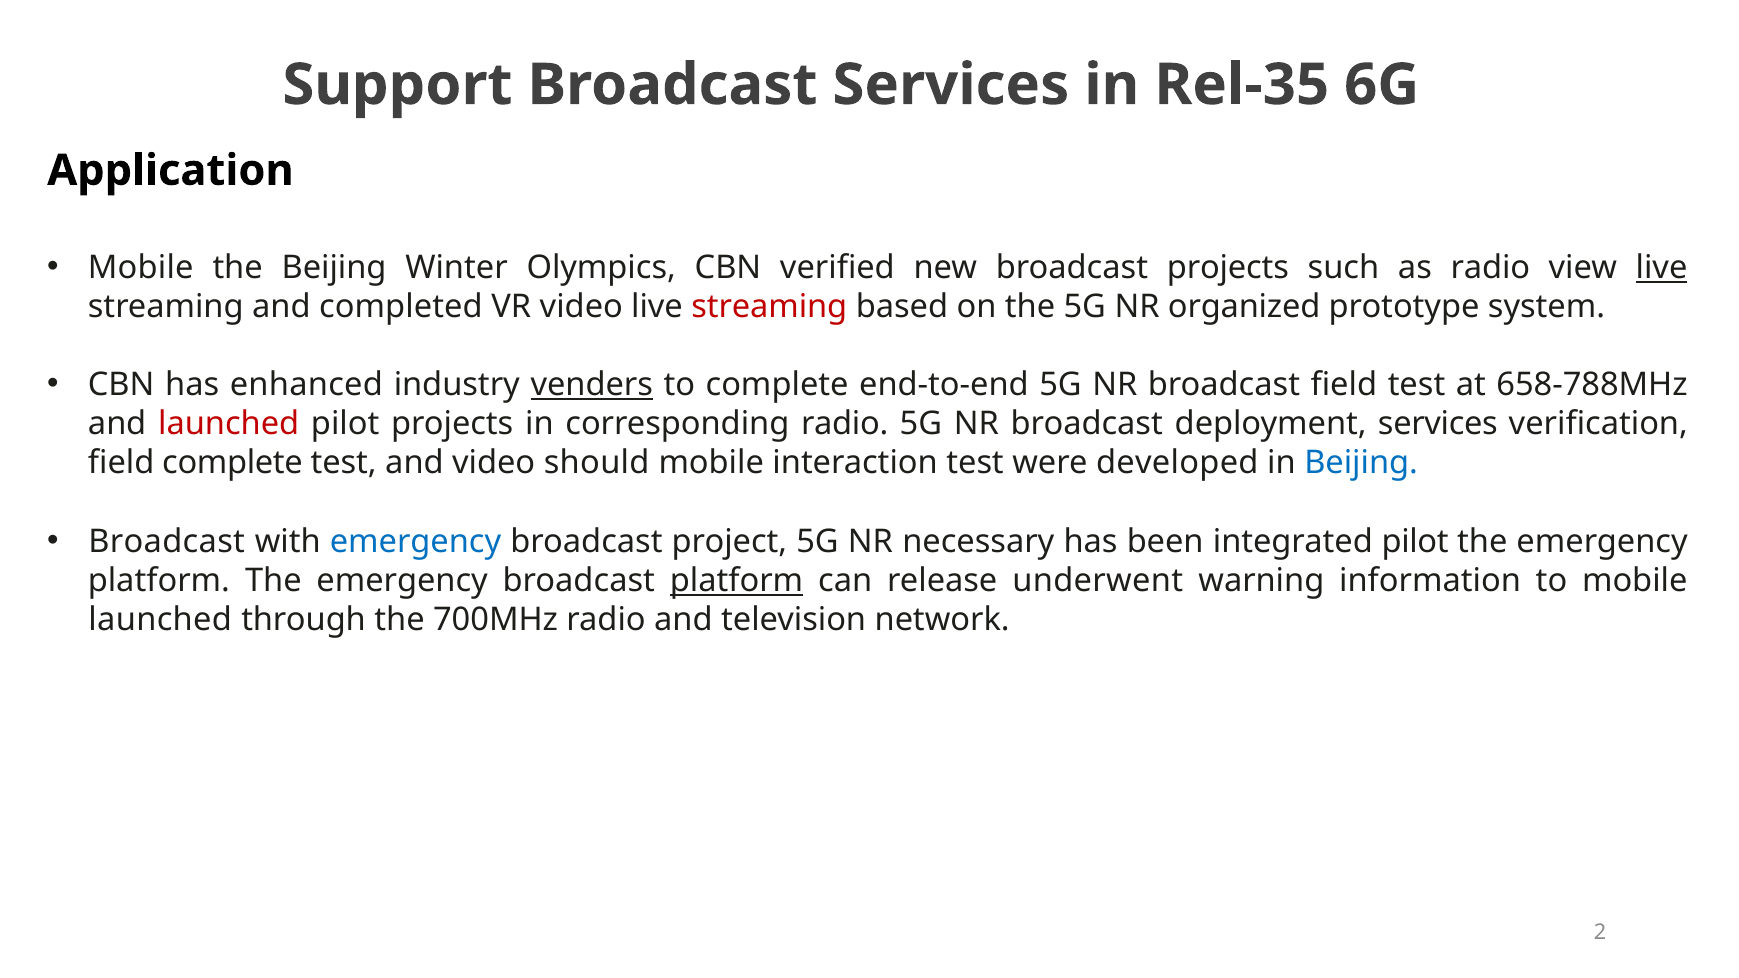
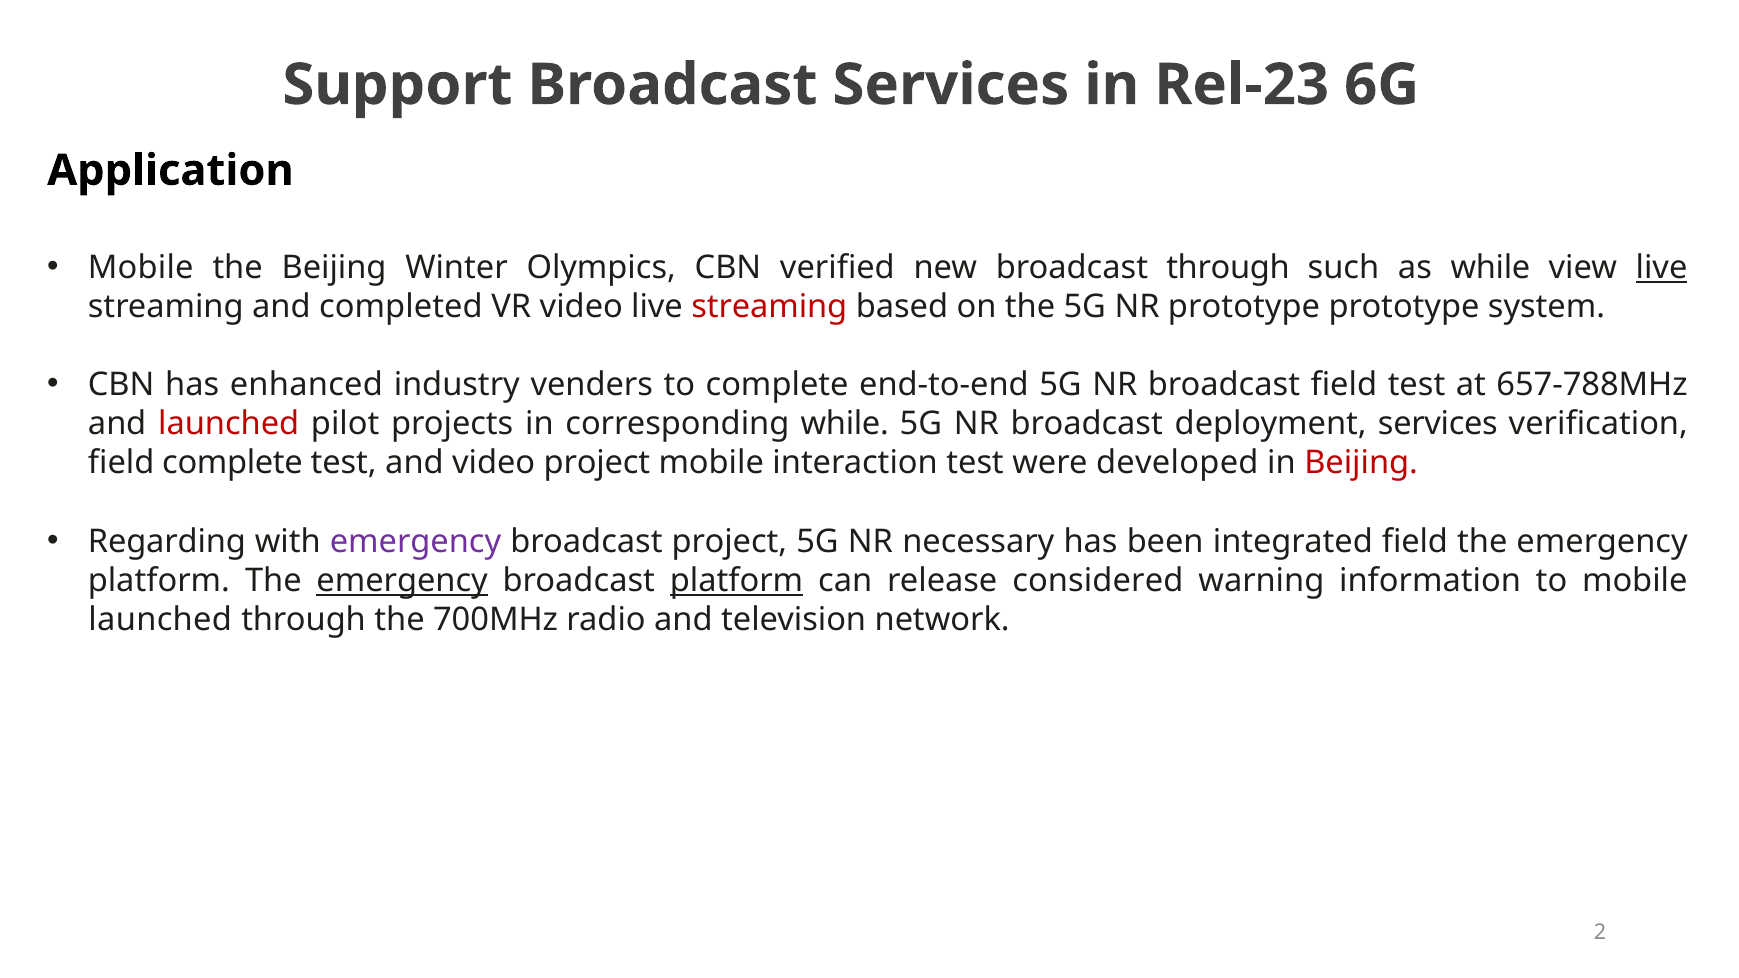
Rel-35: Rel-35 -> Rel-23 (1242, 85)
broadcast projects: projects -> through (1228, 268)
as radio: radio -> while (1490, 268)
NR organized: organized -> prototype (1244, 307)
venders underline: present -> none (592, 385)
658-788MHz: 658-788MHz -> 657-788MHz (1592, 385)
corresponding radio: radio -> while (845, 424)
video should: should -> project (597, 463)
Beijing colour: blue -> red (1361, 463)
Broadcast: Broadcast -> Regarding (167, 541)
emergency colour: blue -> purple (416, 541)
integrated pilot: pilot -> field (1415, 541)
emergency underline: none -> present (402, 581)
underwent: underwent -> considered (1098, 581)
